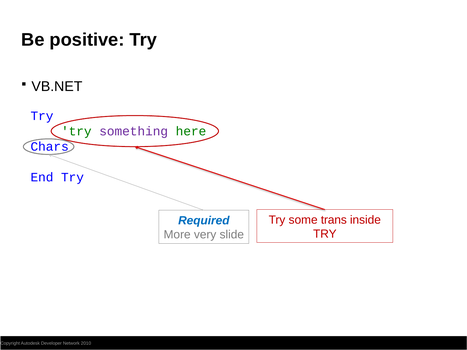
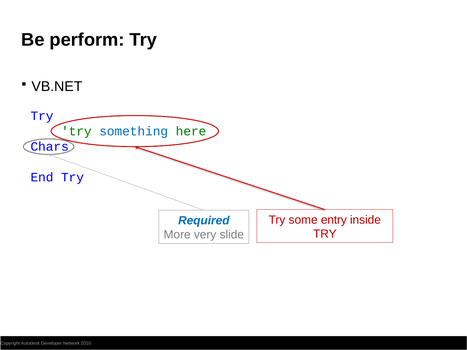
positive: positive -> perform (87, 40)
something colour: purple -> blue (134, 131)
trans: trans -> entry (334, 220)
